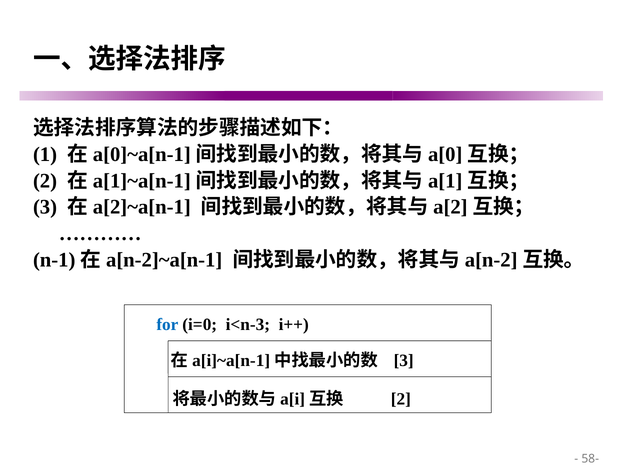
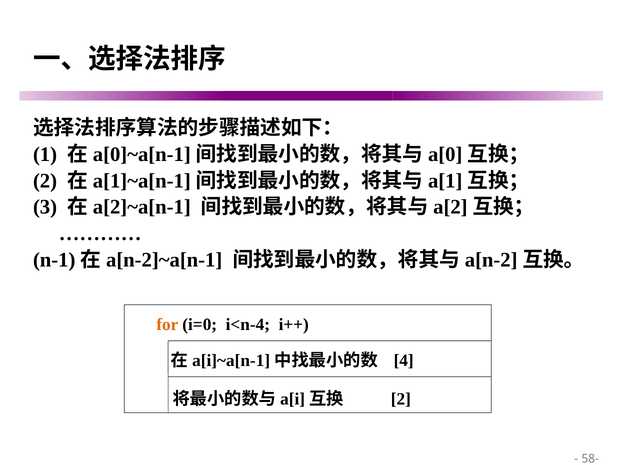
for colour: blue -> orange (167, 325)
i<n-3: i<n-3 -> i<n-4 (248, 325)
3: 3 -> 4 (404, 361)
